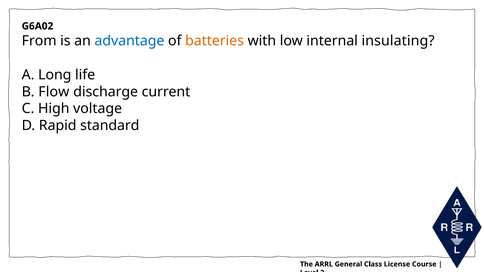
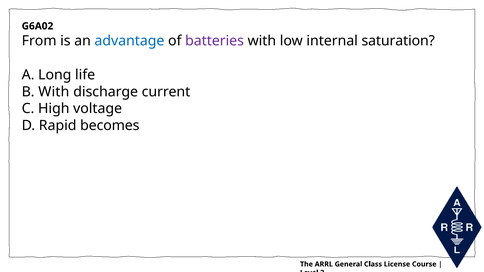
batteries colour: orange -> purple (215, 41)
insulating: insulating -> saturation (398, 41)
B Flow: Flow -> With (54, 92)
standard: standard -> becomes (110, 126)
